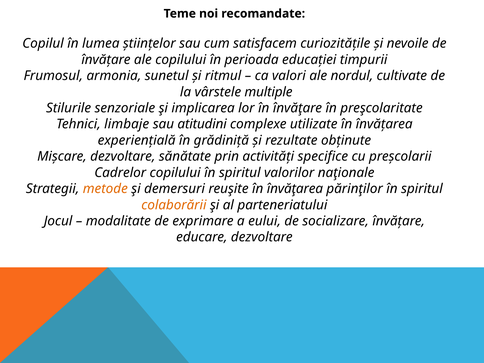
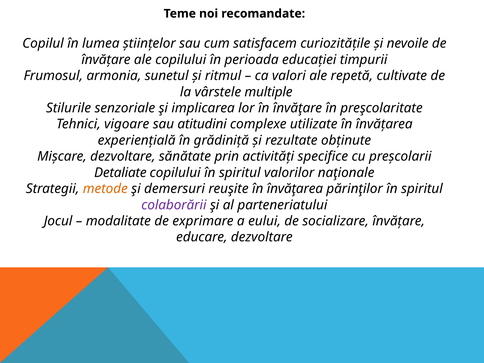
nordul: nordul -> repetă (352, 76)
limbaje: limbaje -> vigoare (127, 124)
Cadrelor: Cadrelor -> Detaliate (120, 173)
colaborării colour: orange -> purple (174, 205)
